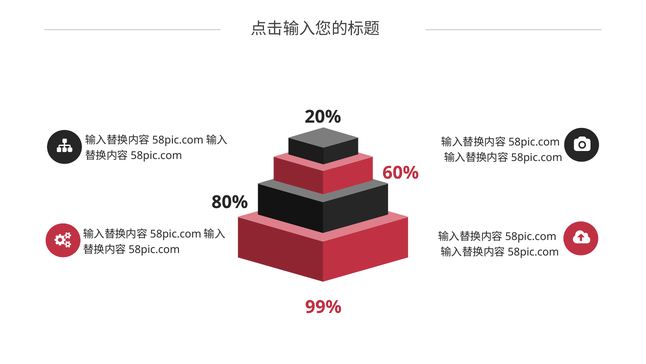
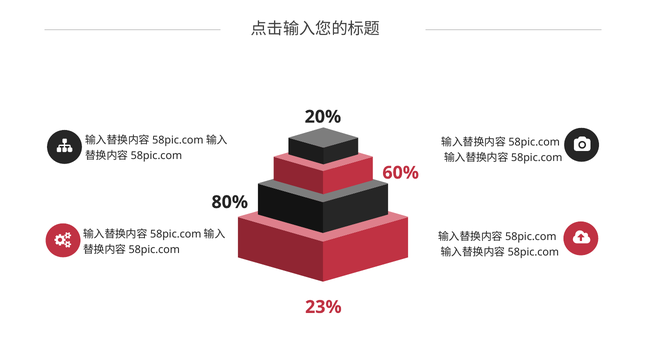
99%: 99% -> 23% (323, 306)
